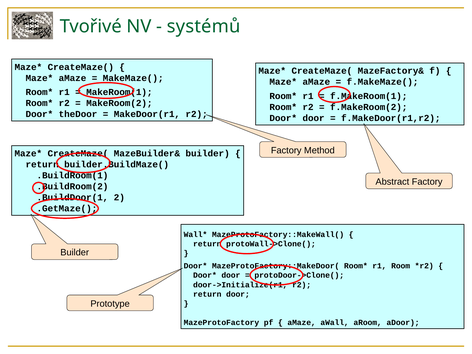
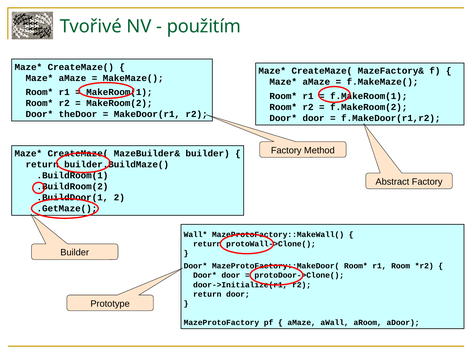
systémů: systémů -> použitím (204, 26)
